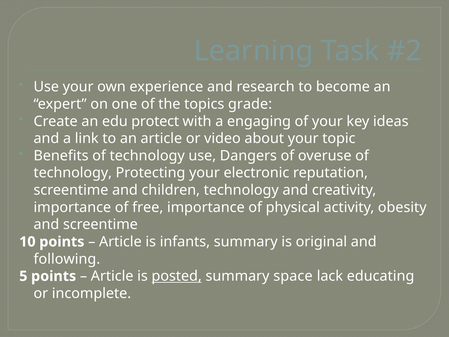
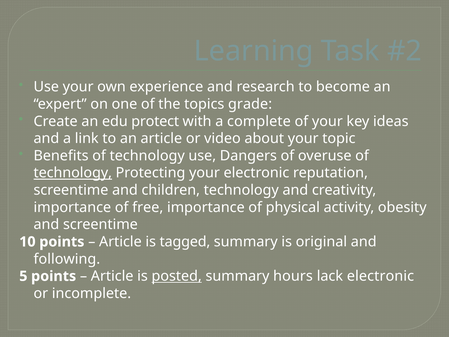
engaging: engaging -> complete (259, 121)
technology underline: none -> present (73, 173)
infants: infants -> tagged (185, 242)
space: space -> hours (293, 276)
lack educating: educating -> electronic (381, 276)
